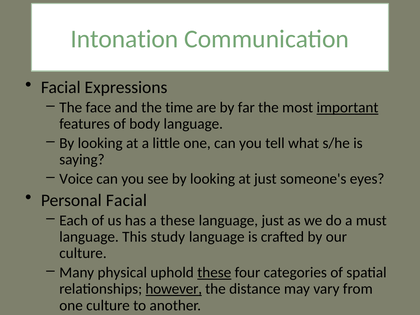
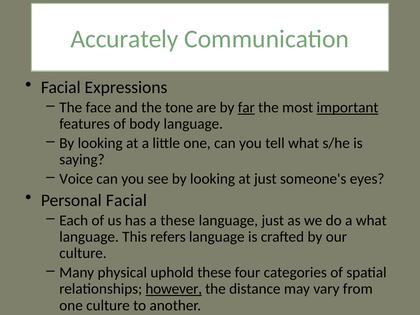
Intonation: Intonation -> Accurately (124, 39)
time: time -> tone (179, 108)
far underline: none -> present (246, 108)
a must: must -> what (371, 221)
study: study -> refers (168, 237)
these underline: present -> none (214, 273)
